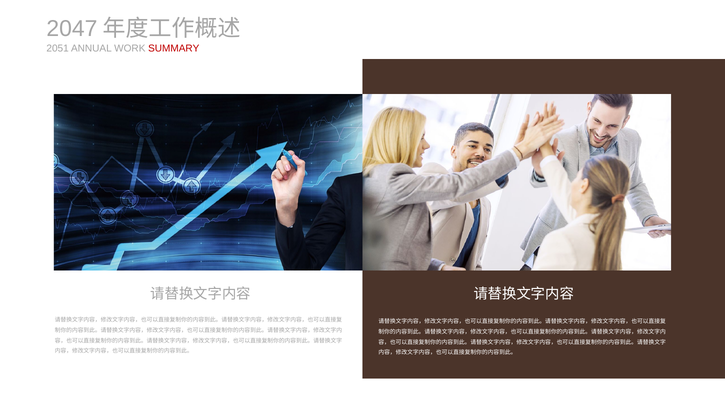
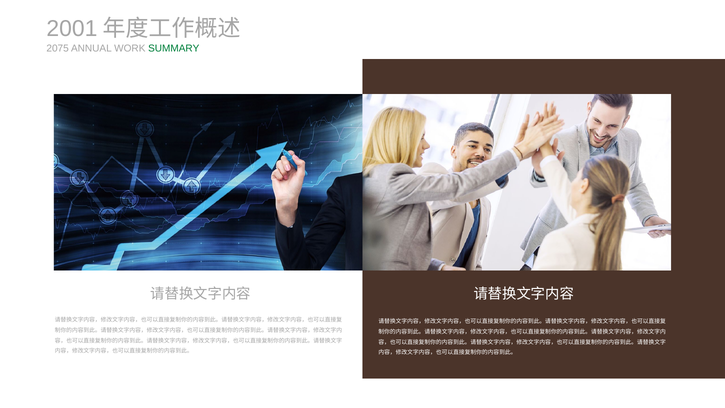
2047: 2047 -> 2001 (72, 29)
2051: 2051 -> 2075 (58, 49)
SUMMARY colour: red -> green (174, 49)
